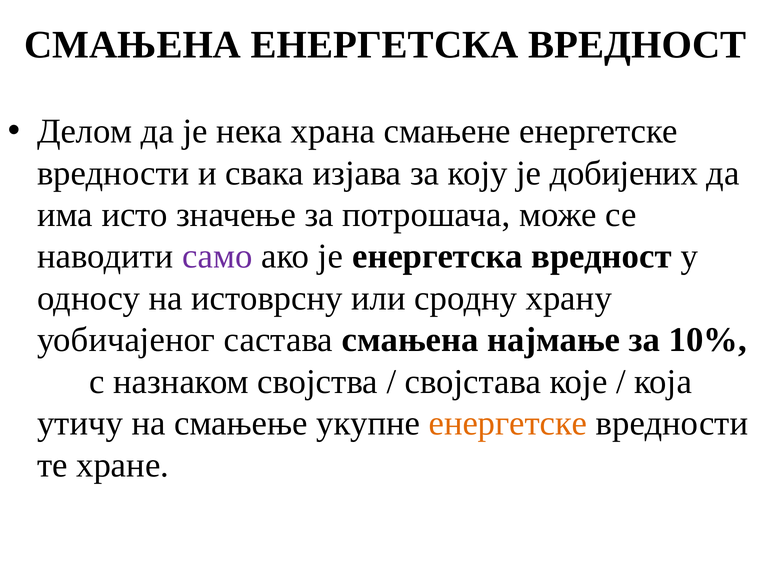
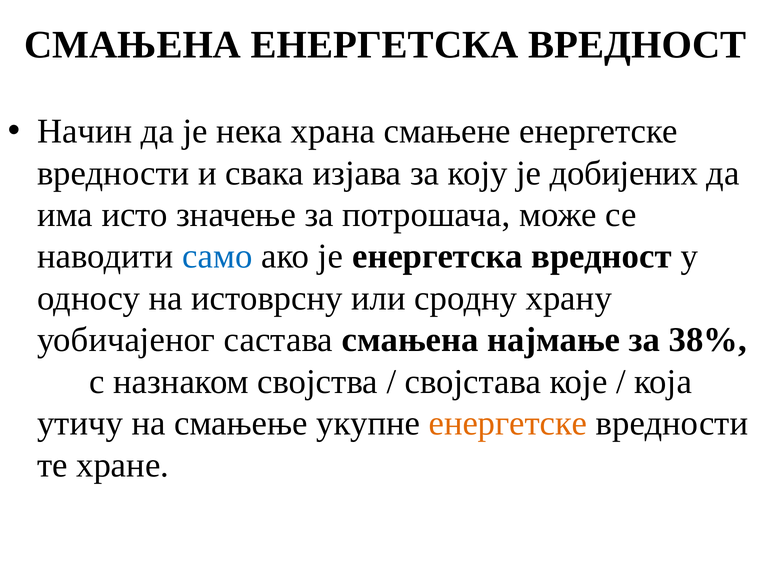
Делом: Делом -> Начин (85, 131)
само colour: purple -> blue (217, 256)
10%: 10% -> 38% (708, 340)
